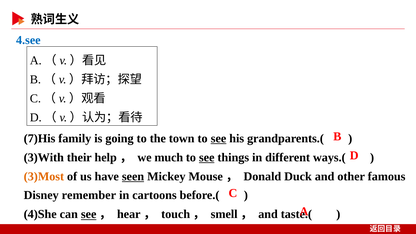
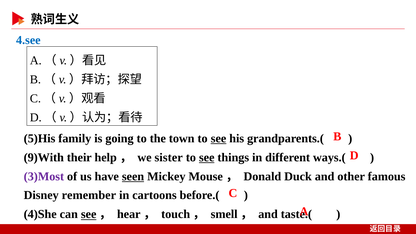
7)His: 7)His -> 5)His (40, 138)
3)With: 3)With -> 9)With (44, 157)
much: much -> sister (169, 157)
3)Most colour: orange -> purple (44, 176)
